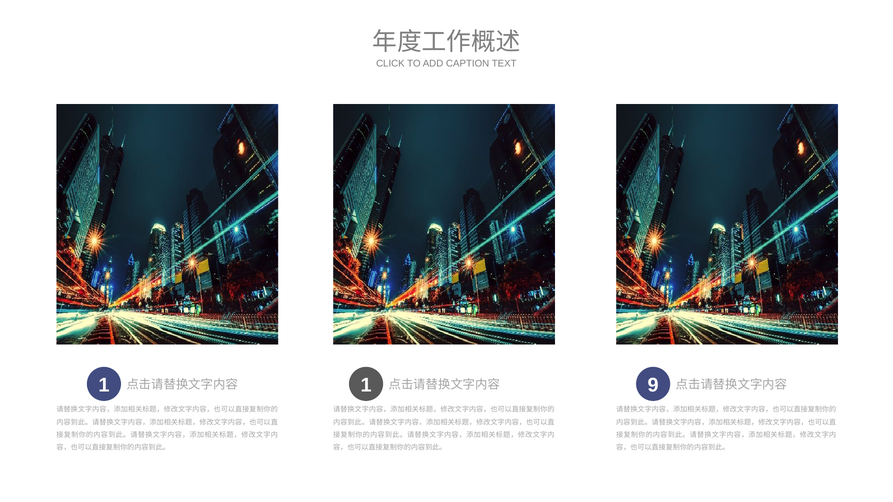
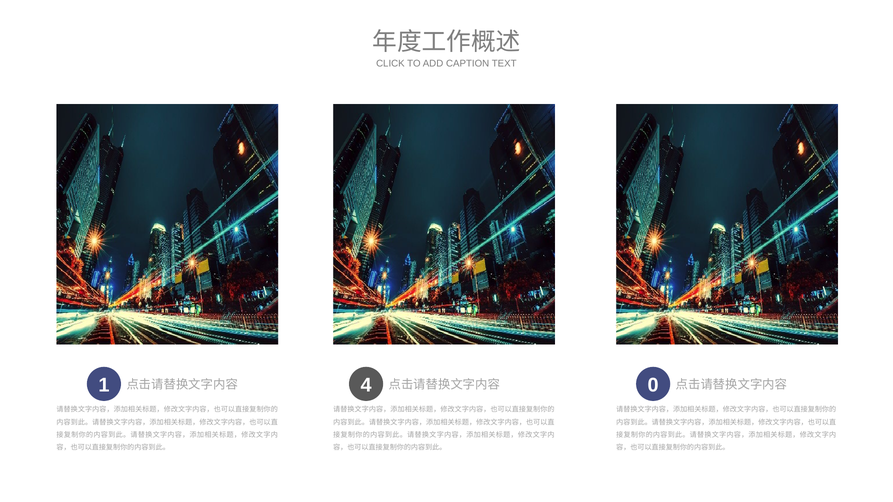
1: 1 -> 4 (366, 385)
9: 9 -> 0 (653, 385)
